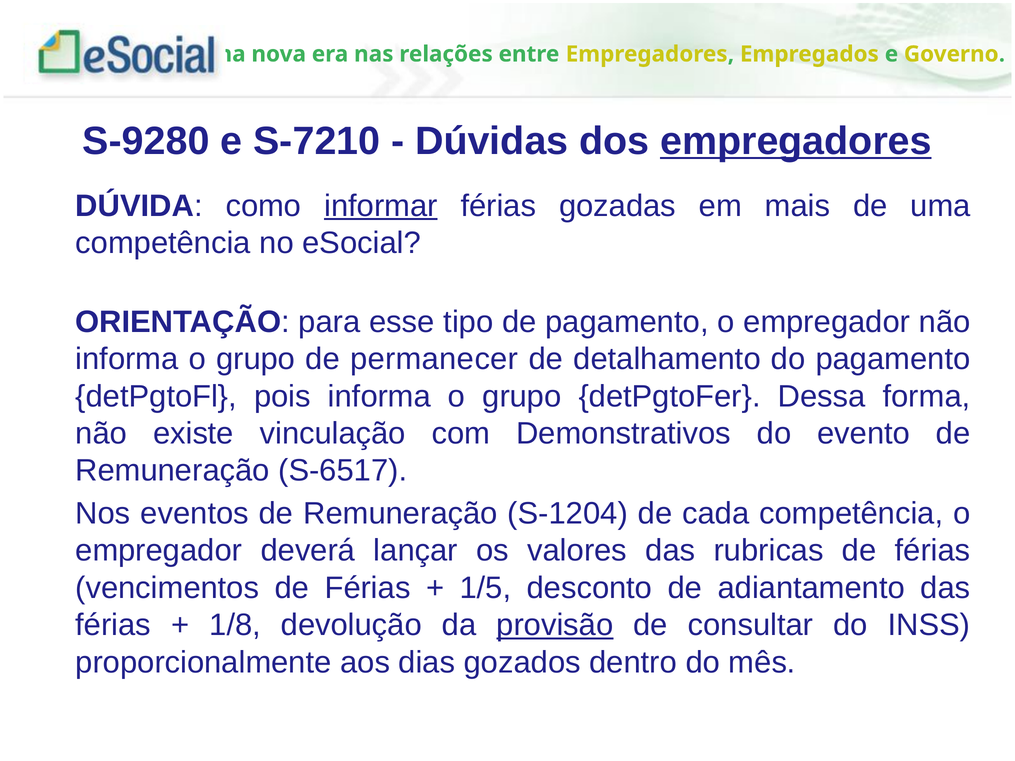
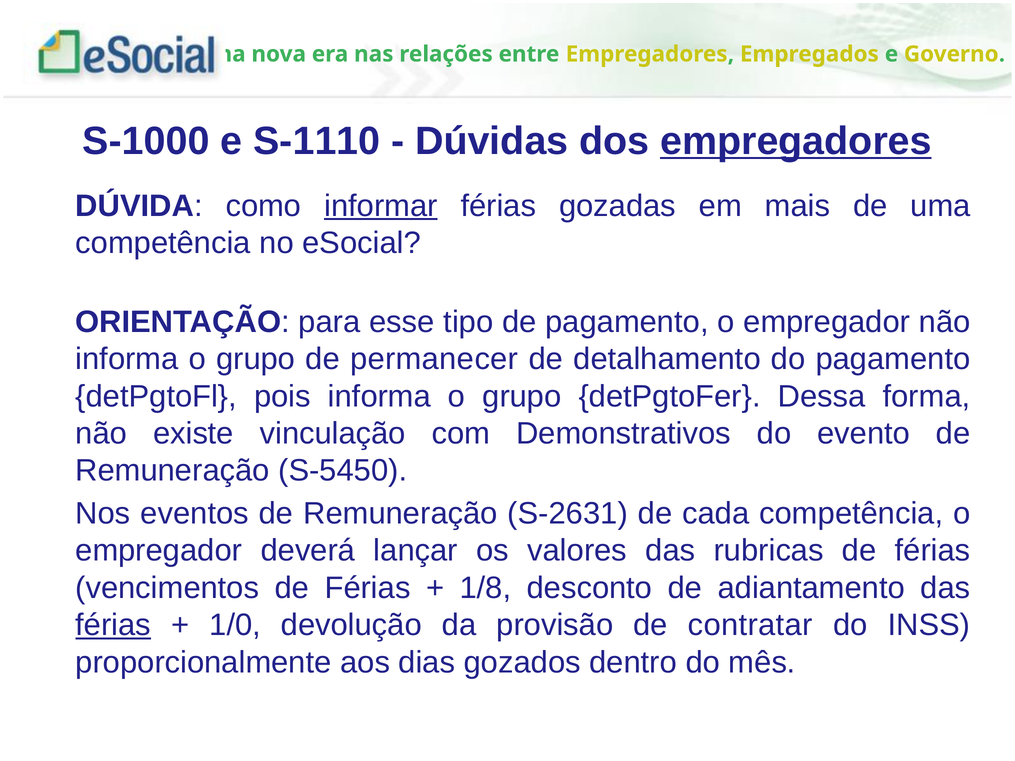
S-9280: S-9280 -> S-1000 (146, 141)
S-7210: S-7210 -> S-1110 (317, 141)
S-6517: S-6517 -> S-5450 (343, 471)
S-1204: S-1204 -> S-2631 (568, 514)
1/5: 1/5 -> 1/8 (485, 588)
férias underline: none -> present (113, 625)
1/8: 1/8 -> 1/0 (235, 625)
provisão underline: present -> none (555, 625)
consultar: consultar -> contratar (750, 625)
